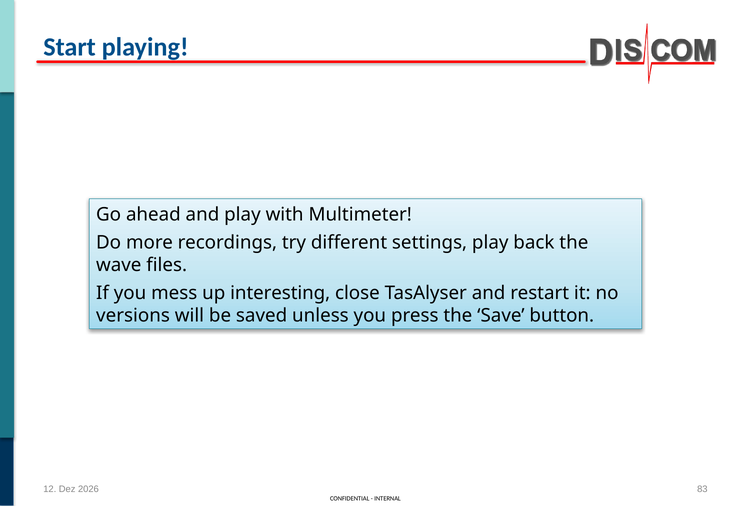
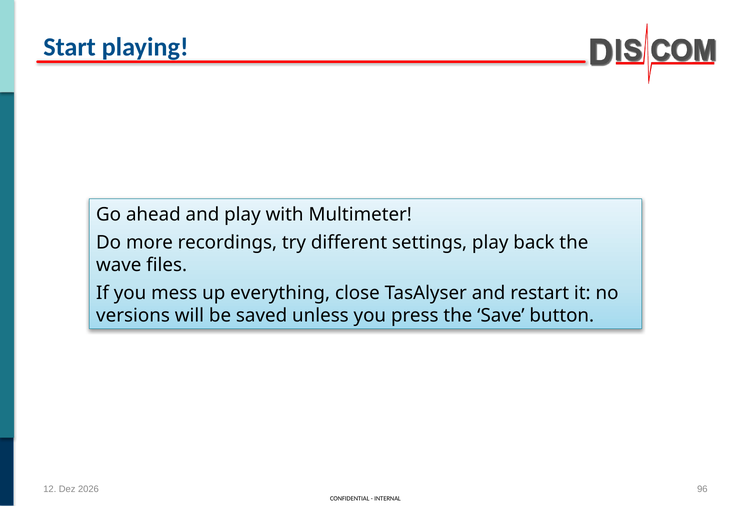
interesting: interesting -> everything (280, 293)
83: 83 -> 96 (702, 489)
